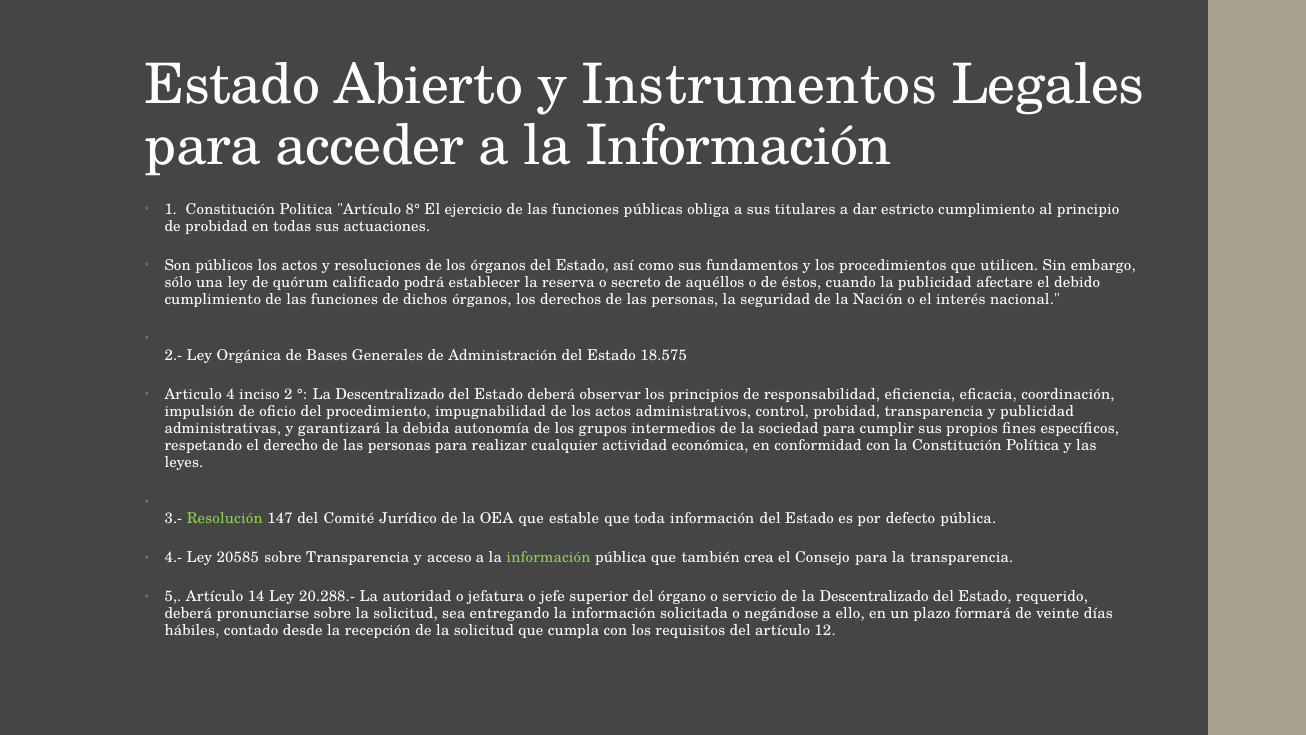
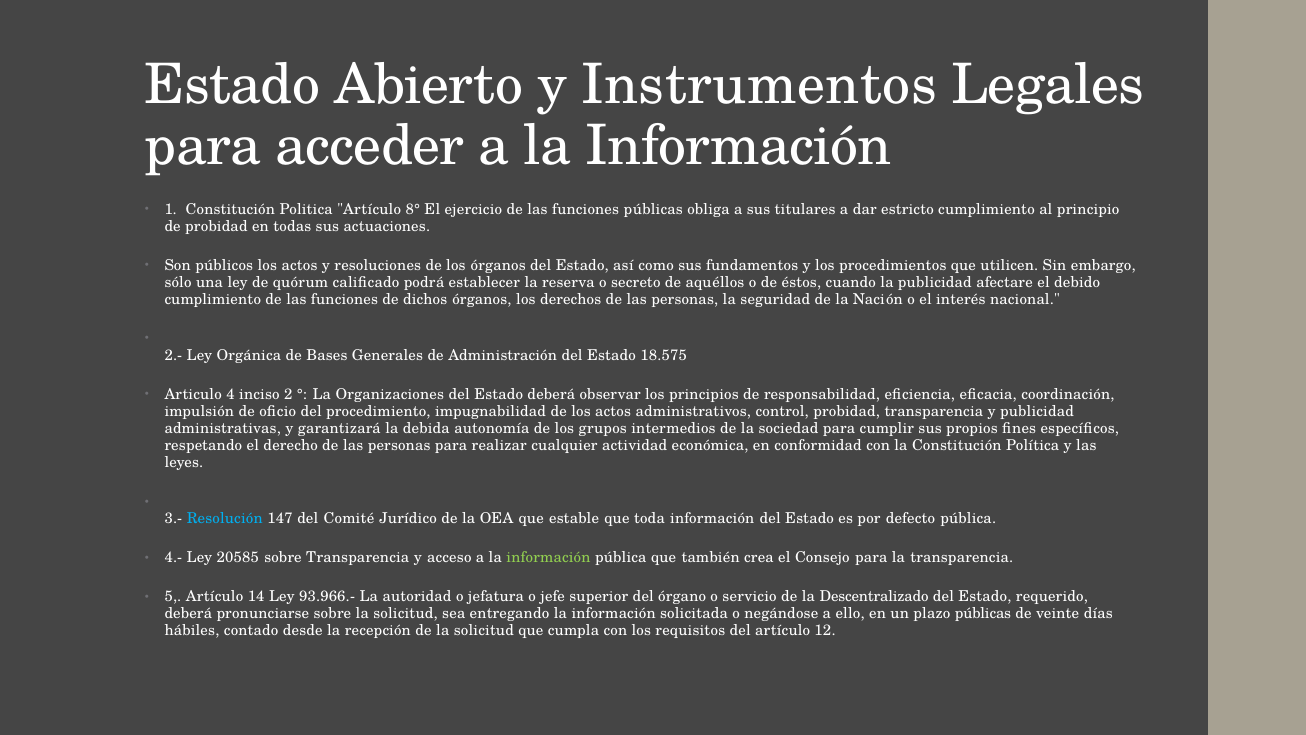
Descentralizado: Descentralizado -> Organizaciones (390, 394)
Resolución colour: light green -> light blue (225, 519)
20.288.-: 20.288.- -> 93.966.- (327, 596)
plazo formará: formará -> públicas (983, 614)
